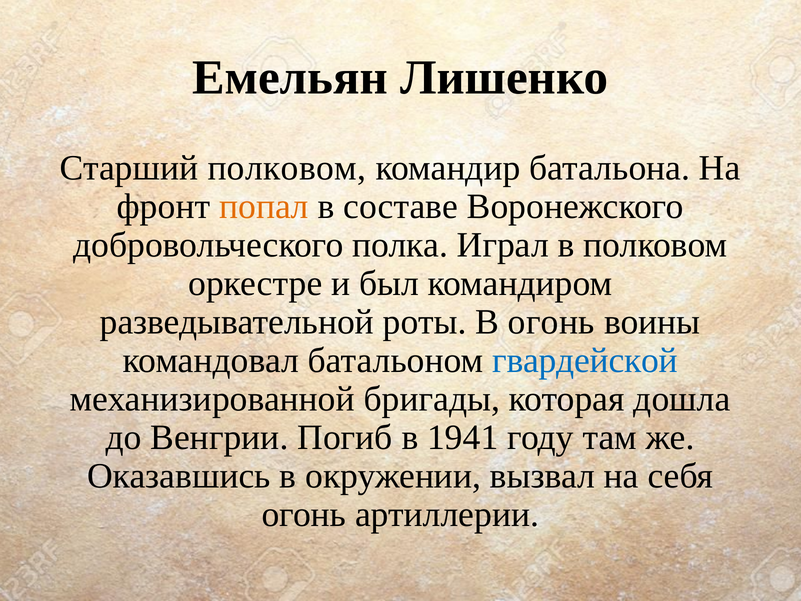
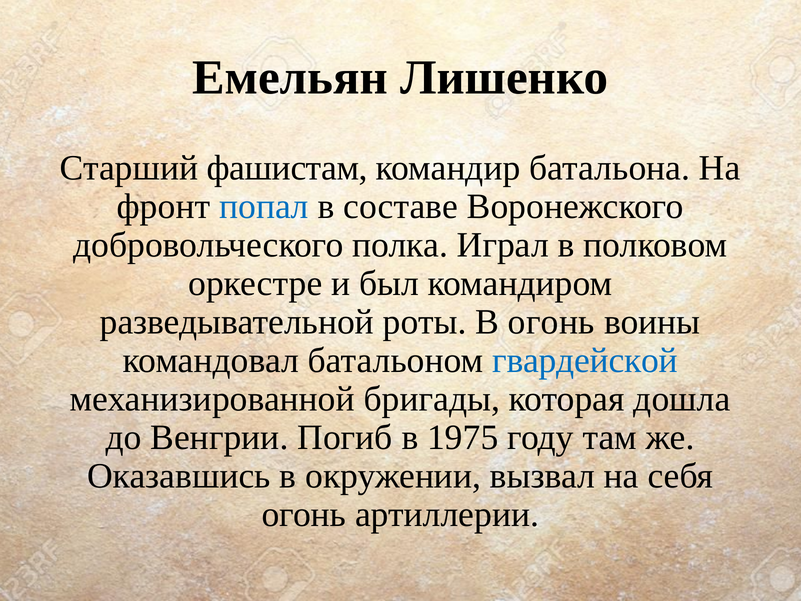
Старший полковом: полковом -> фашистам (287, 168)
попал colour: orange -> blue (264, 207)
1941: 1941 -> 1975 (463, 437)
